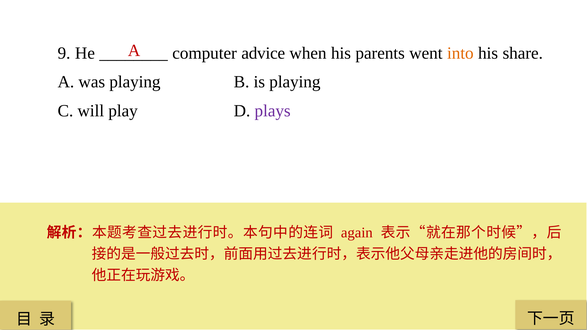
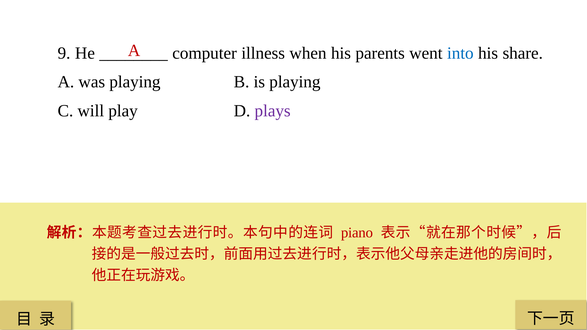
advice: advice -> illness (263, 53)
into colour: orange -> blue (460, 53)
again: again -> piano (357, 233)
